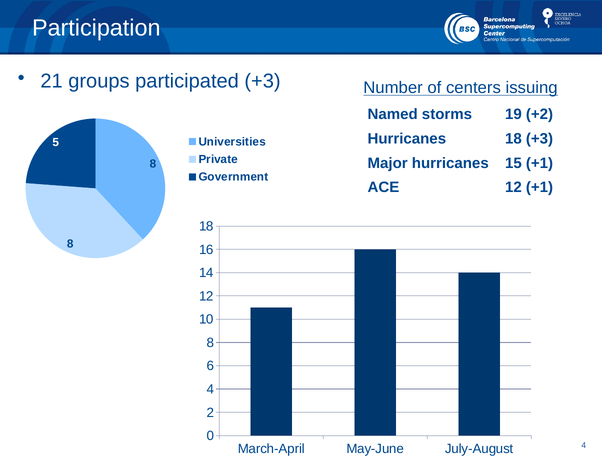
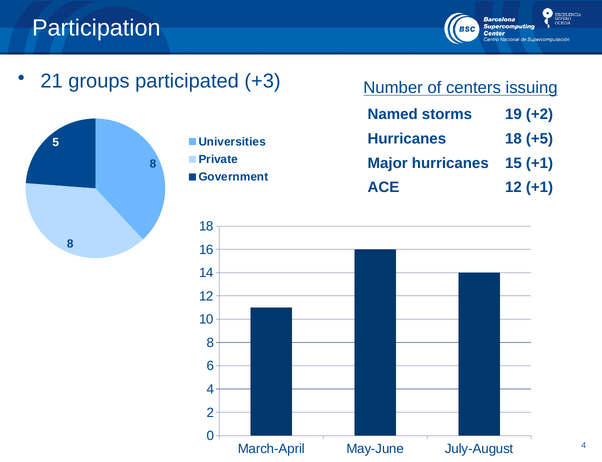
18 +3: +3 -> +5 (540, 139)
